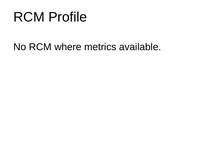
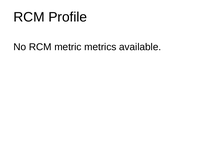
where: where -> metric (68, 47)
